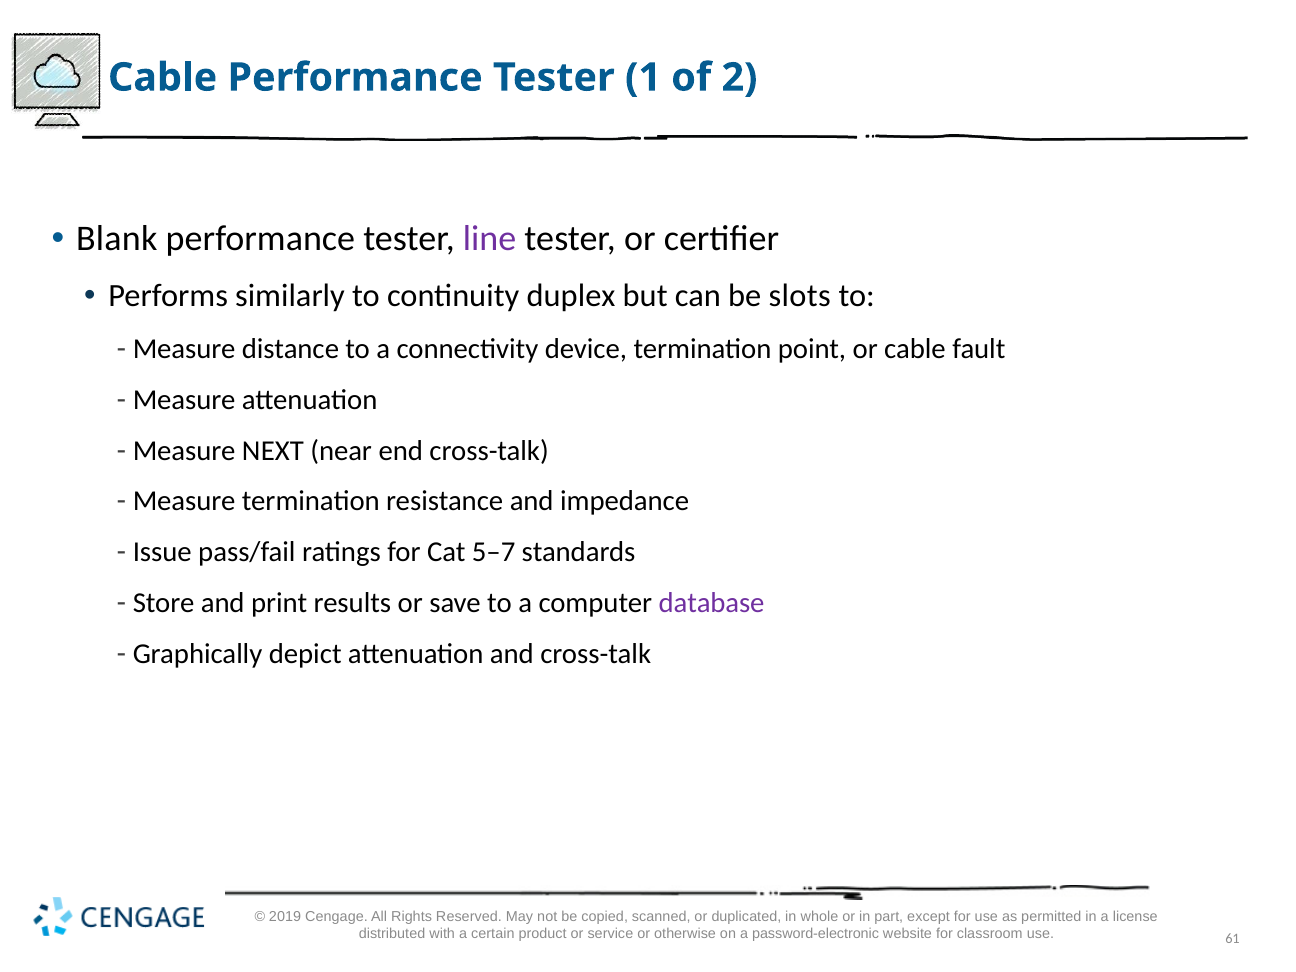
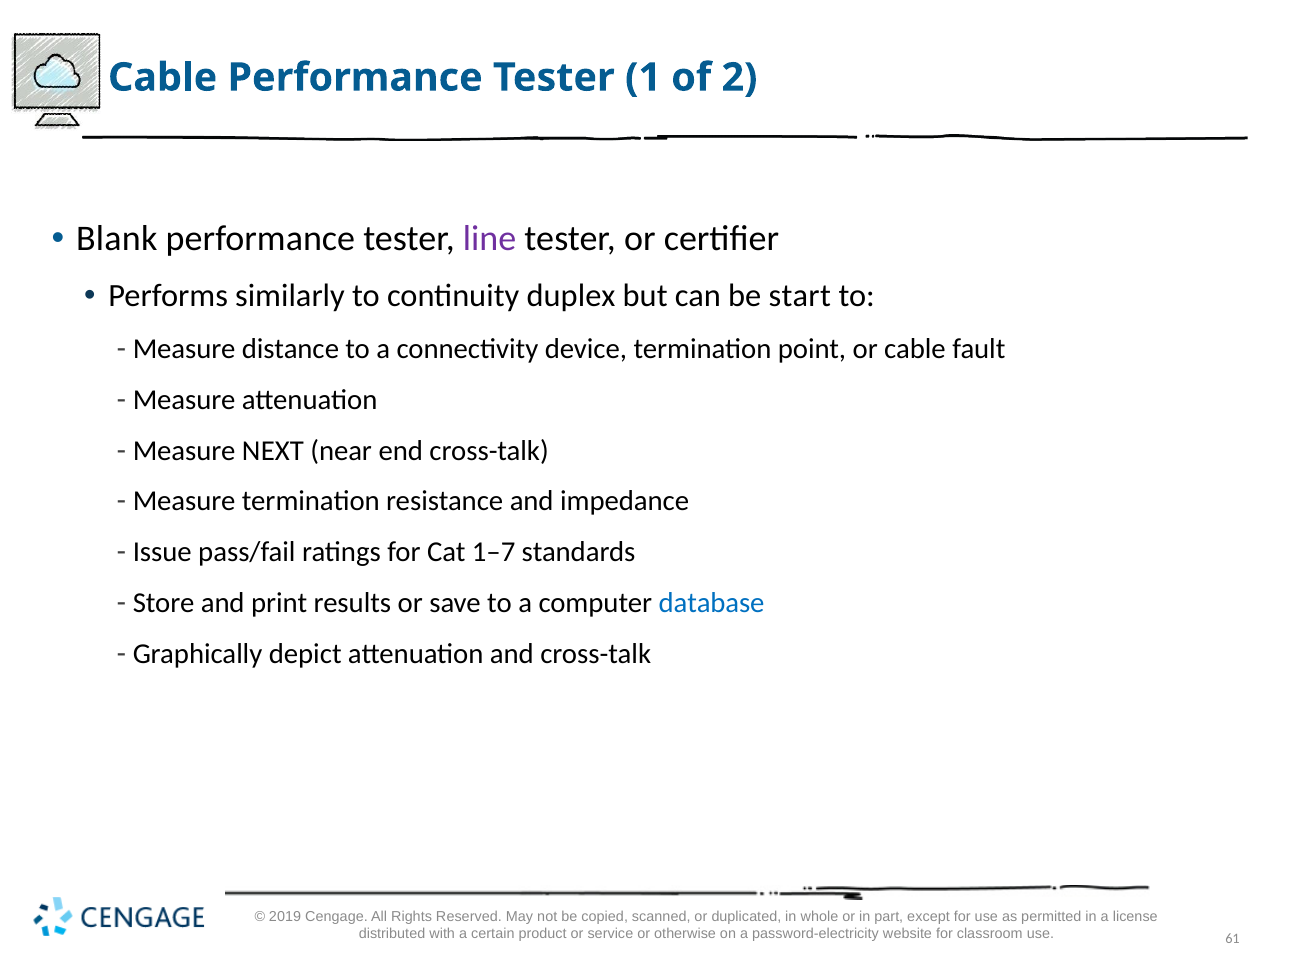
slots: slots -> start (800, 296)
5–7: 5–7 -> 1–7 (494, 552)
database colour: purple -> blue (712, 603)
password-electronic: password-electronic -> password-electricity (815, 934)
